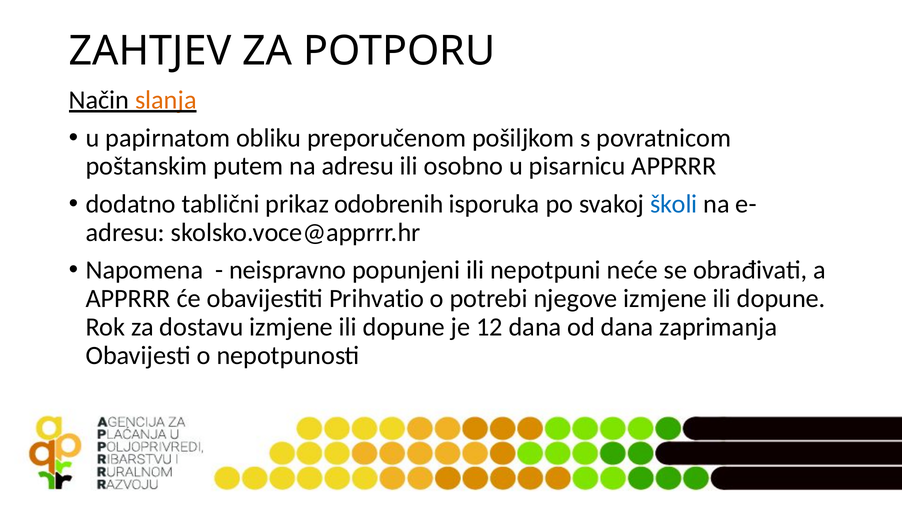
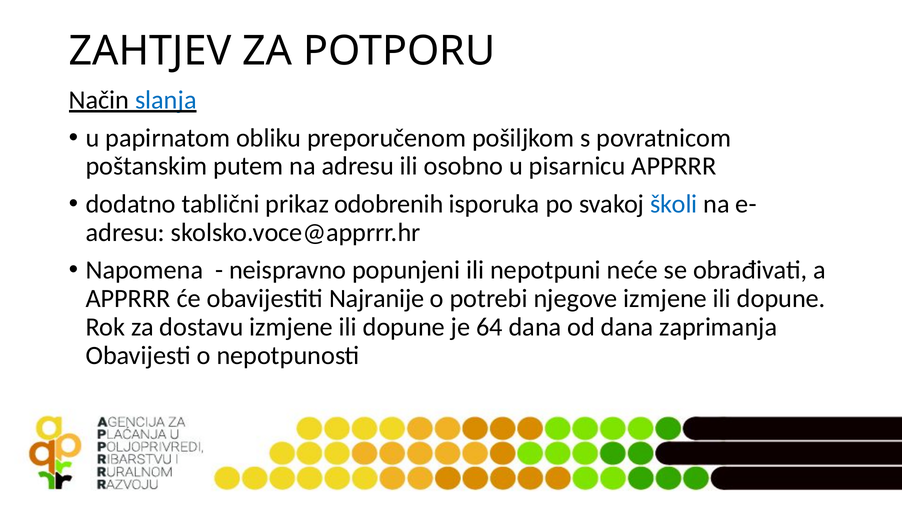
slanja colour: orange -> blue (166, 100)
Prihvatio: Prihvatio -> Najranije (377, 298)
12: 12 -> 64 (489, 327)
